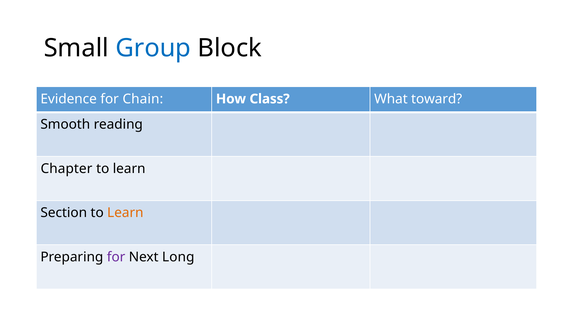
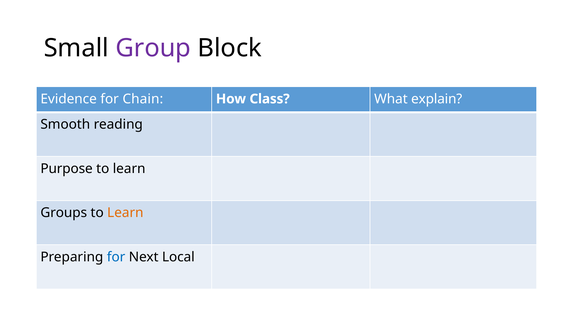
Group colour: blue -> purple (153, 48)
toward: toward -> explain (437, 99)
Chapter: Chapter -> Purpose (67, 169)
Section: Section -> Groups (64, 213)
for colour: purple -> blue (116, 257)
Long: Long -> Local (178, 257)
